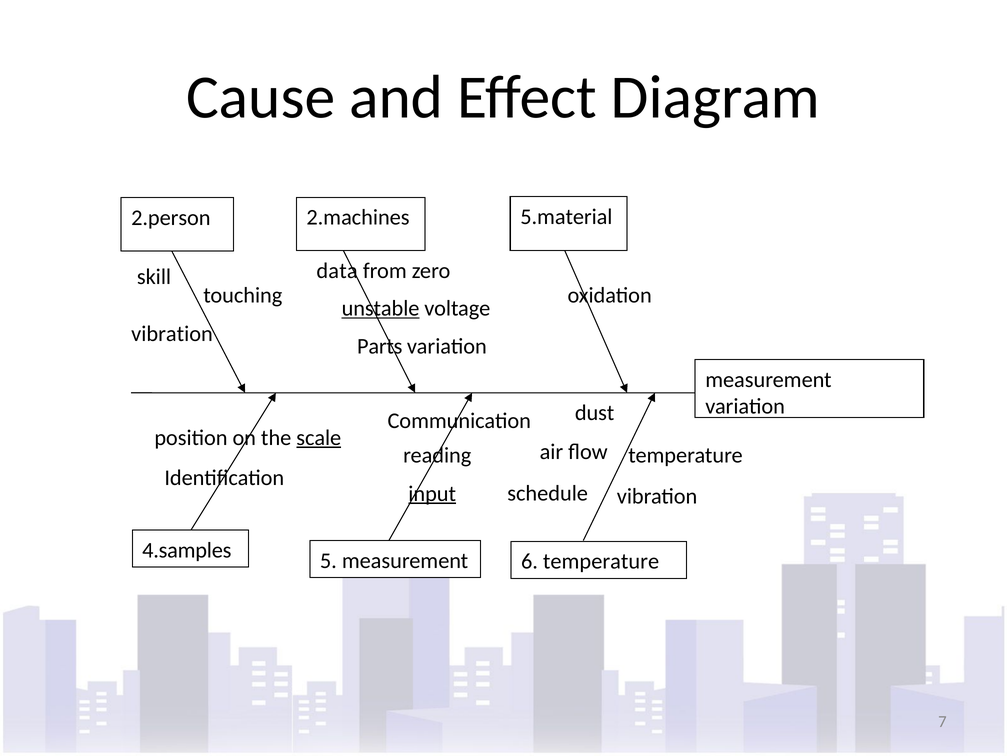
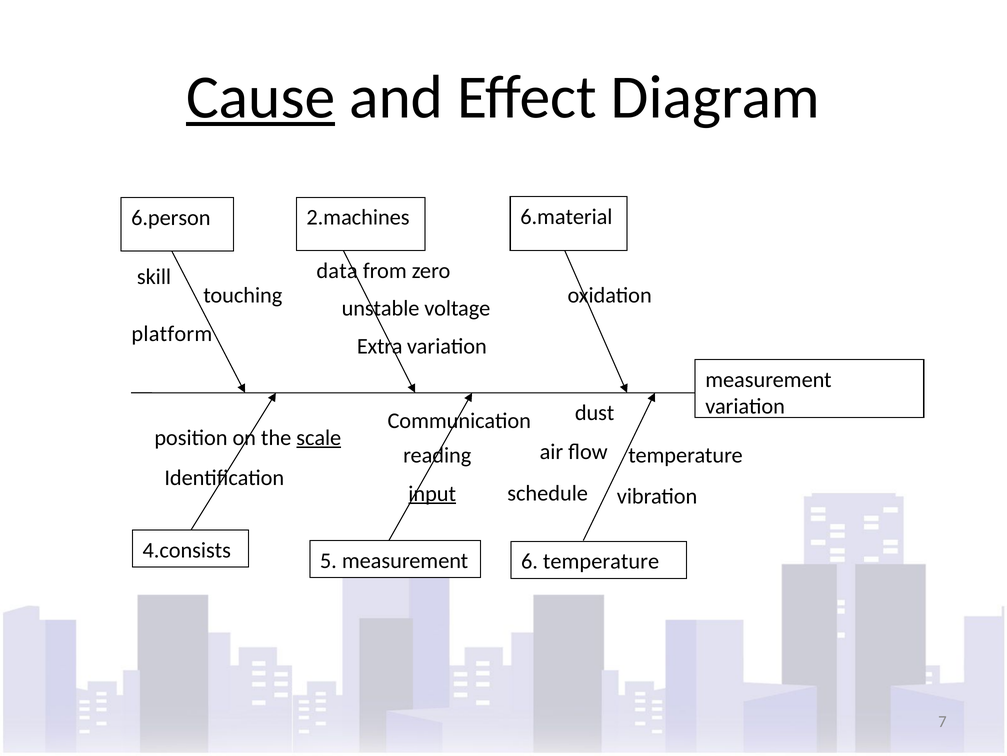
Cause underline: none -> present (261, 97)
2.person: 2.person -> 6.person (171, 217)
5.material: 5.material -> 6.material (566, 217)
unstable underline: present -> none (381, 308)
vibration: vibration -> platform (172, 333)
Parts: Parts -> Extra (380, 346)
4.samples: 4.samples -> 4.consists (187, 550)
